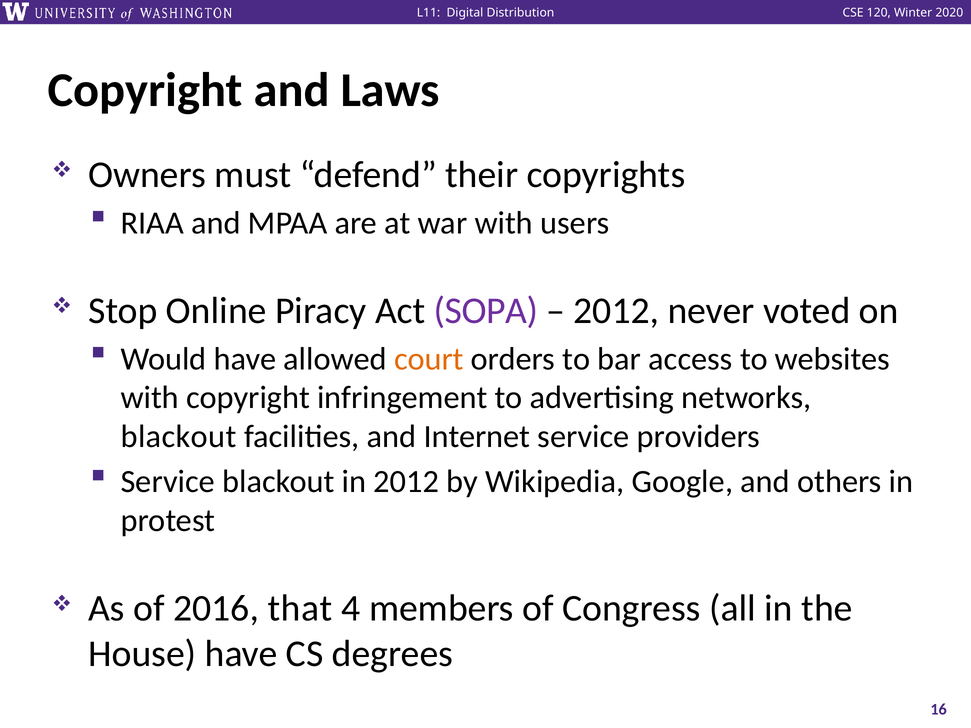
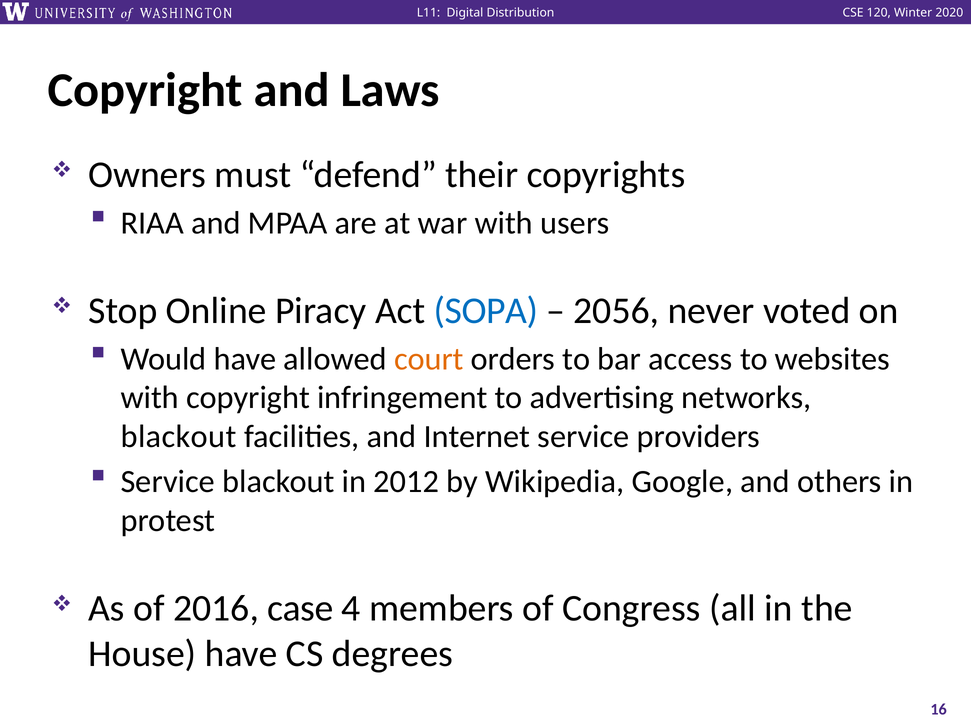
SOPA colour: purple -> blue (486, 311)
2012: 2012 -> 2056 (616, 311)
that: that -> case (300, 609)
